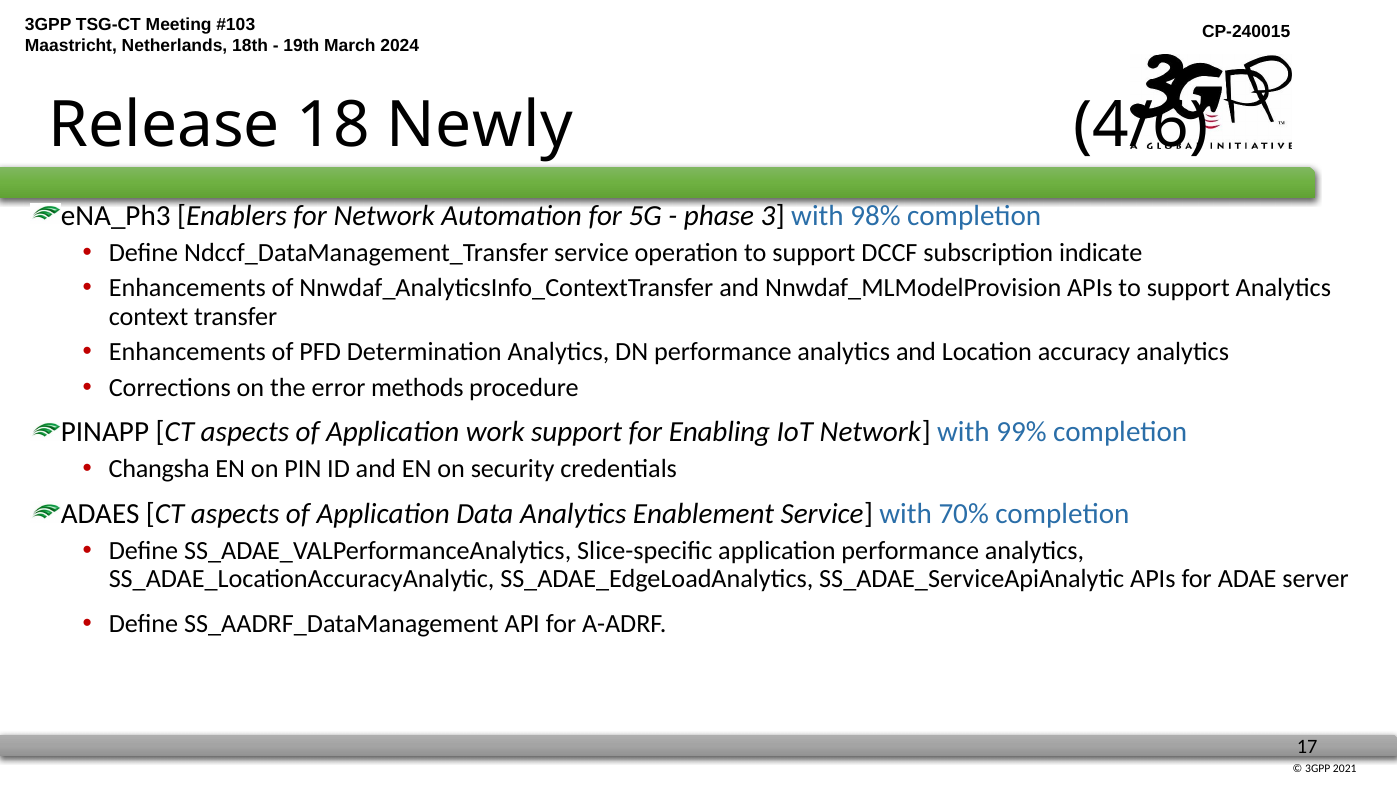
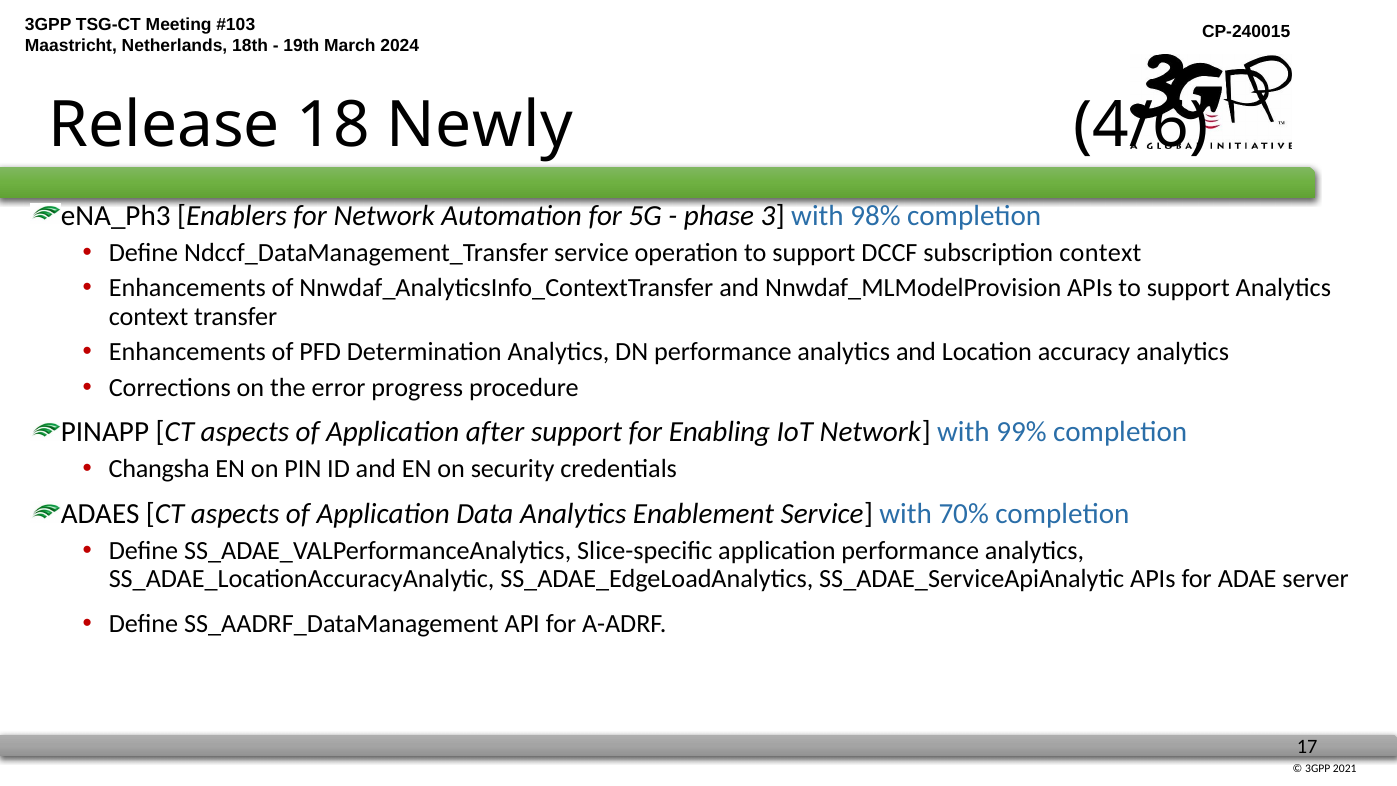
subscription indicate: indicate -> context (1100, 253)
methods: methods -> progress (417, 388)
work: work -> after (495, 432)
